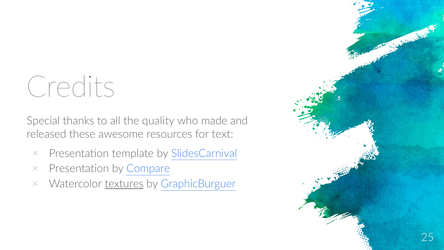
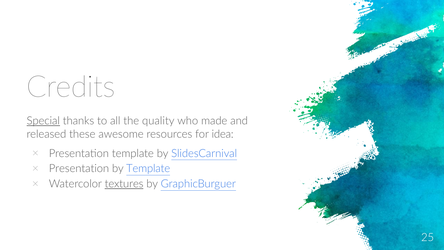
Special underline: none -> present (43, 121)
text: text -> idea (223, 134)
by Compare: Compare -> Template (148, 169)
